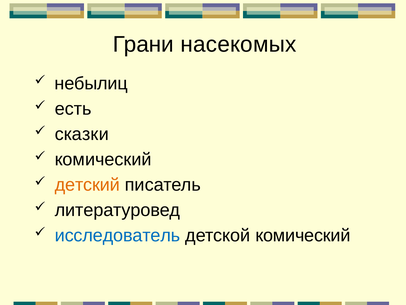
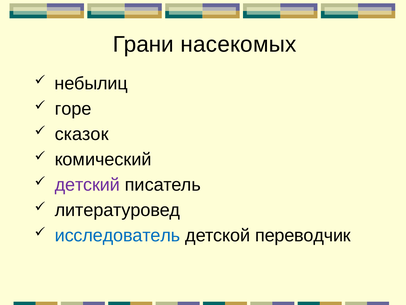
есть: есть -> горе (73, 109)
сказки: сказки -> сказок (82, 134)
детский colour: orange -> purple (87, 185)
детской комический: комический -> переводчик (303, 235)
